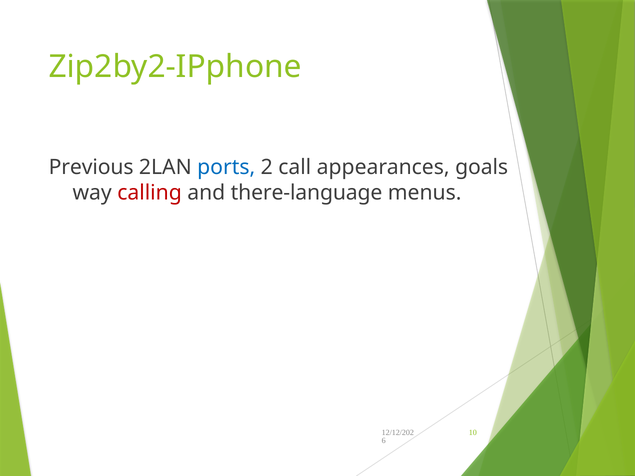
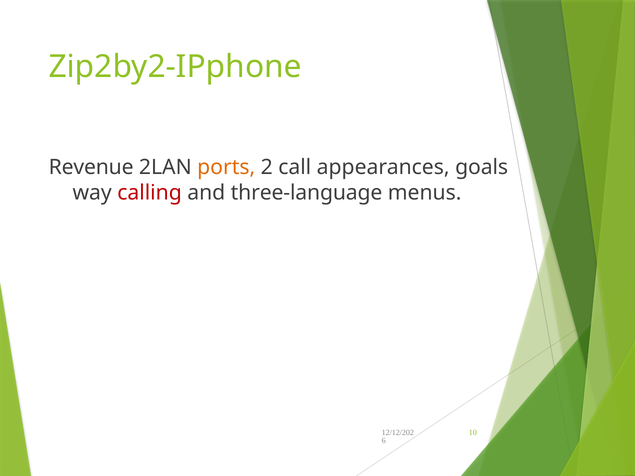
Previous: Previous -> Revenue (91, 167)
ports colour: blue -> orange (226, 167)
there-language: there-language -> three-language (307, 193)
